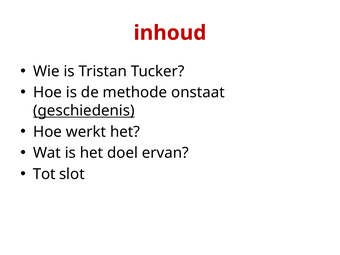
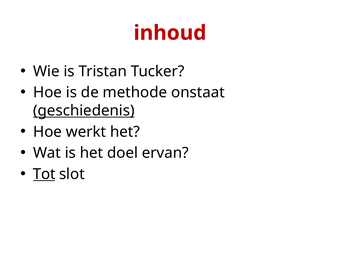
Tot underline: none -> present (44, 174)
